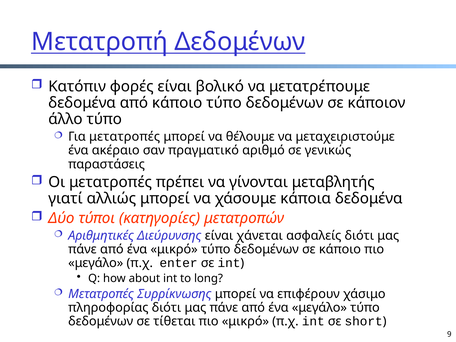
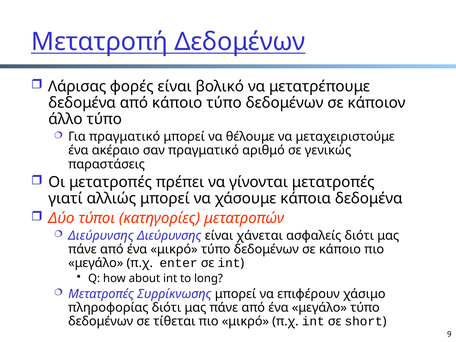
Κατόπιν: Κατόπιν -> Λάρισας (77, 86)
Για μετατροπές: μετατροπές -> πραγματικό (125, 137)
γίνονται μεταβλητής: μεταβλητής -> μετατροπές (333, 182)
Αριθμητικές: Αριθμητικές -> Διεύρυνσης (101, 236)
